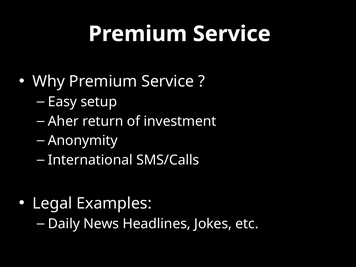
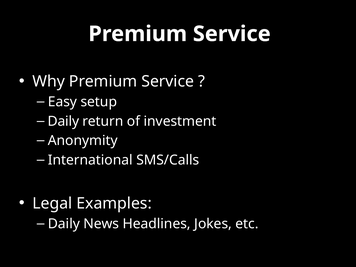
Aher: Aher -> Daily (63, 121)
